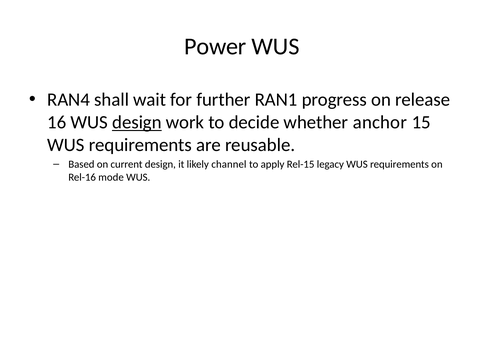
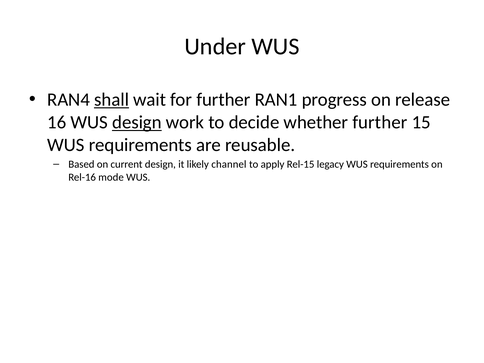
Power: Power -> Under (215, 46)
shall underline: none -> present (112, 100)
whether anchor: anchor -> further (380, 122)
